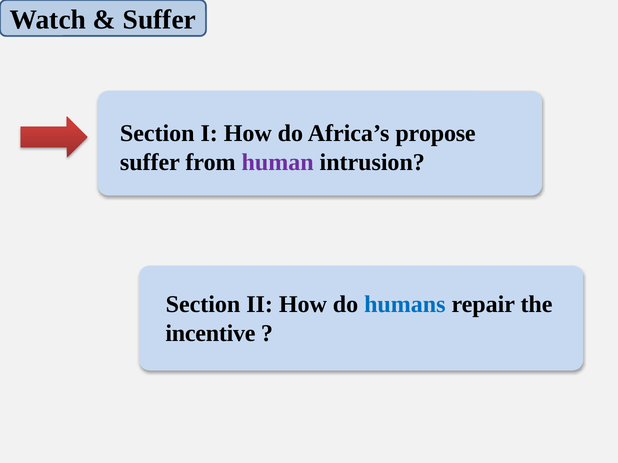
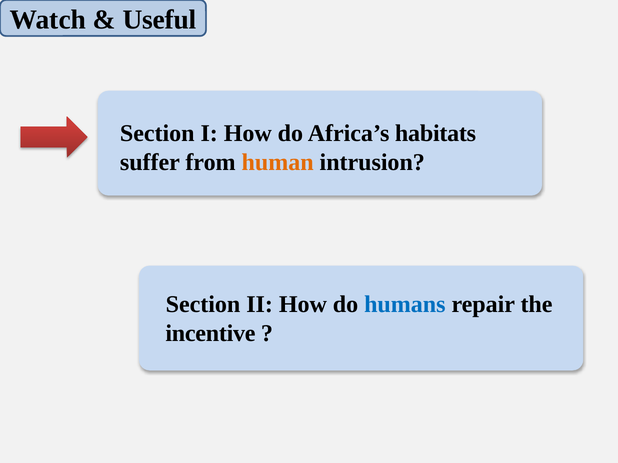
Suffer: Suffer -> Useful (159, 20)
propose: propose -> habitats (436, 134)
human colour: purple -> orange (278, 162)
